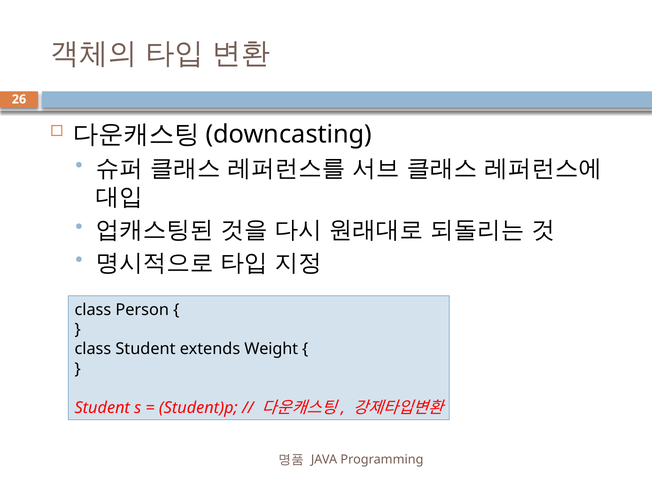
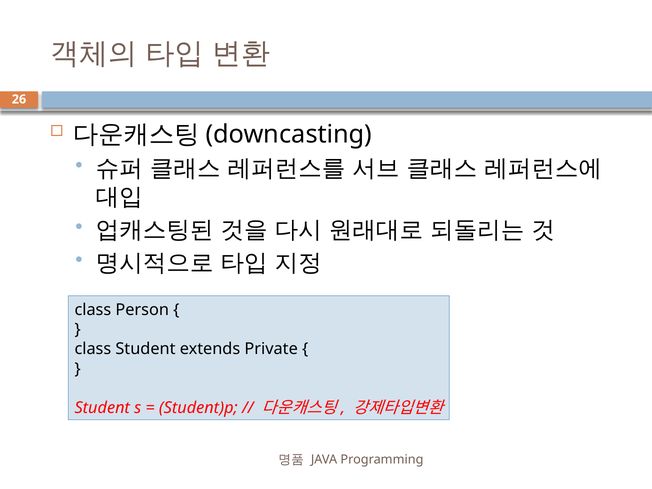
Weight: Weight -> Private (271, 349)
